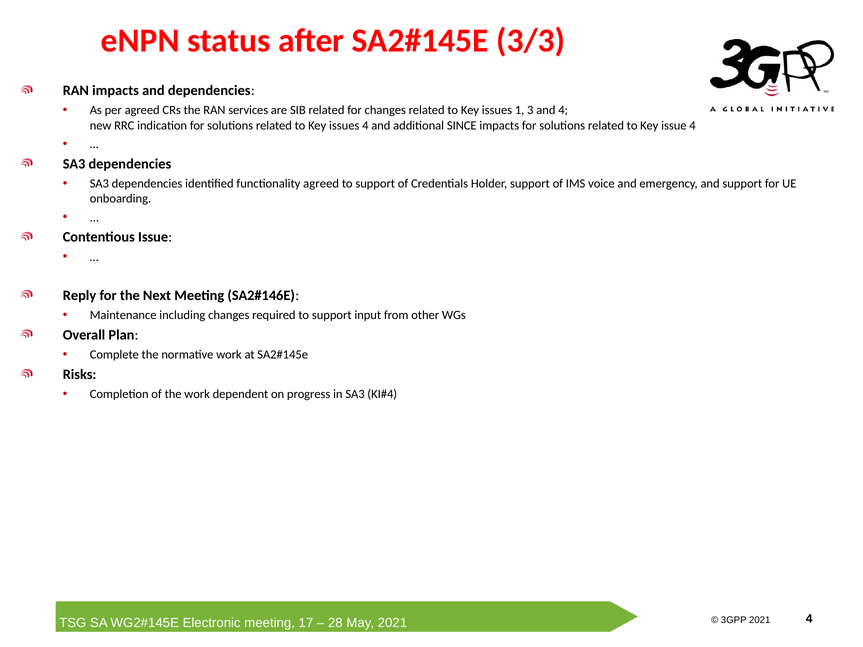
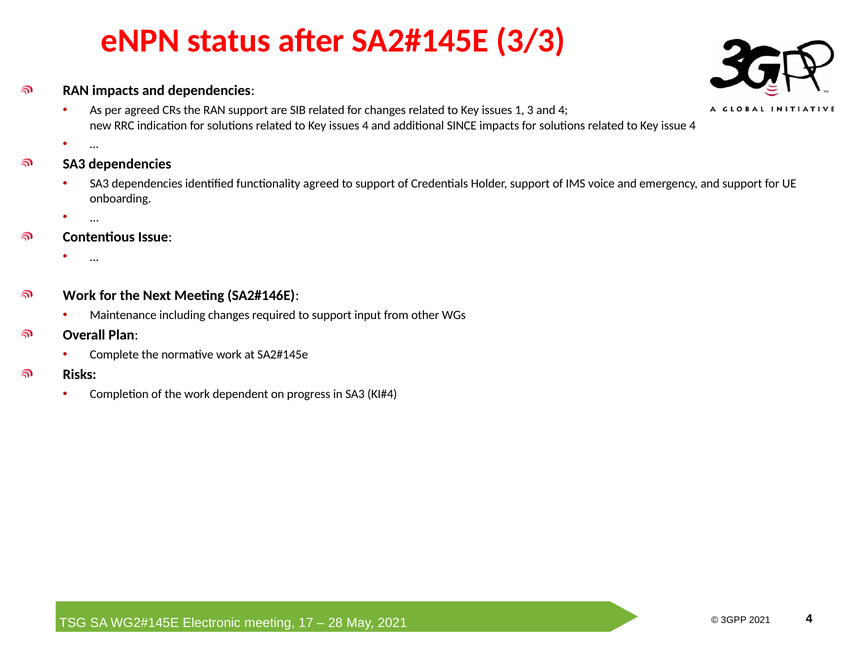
RAN services: services -> support (248, 110)
Reply: Reply -> Work (79, 296)
